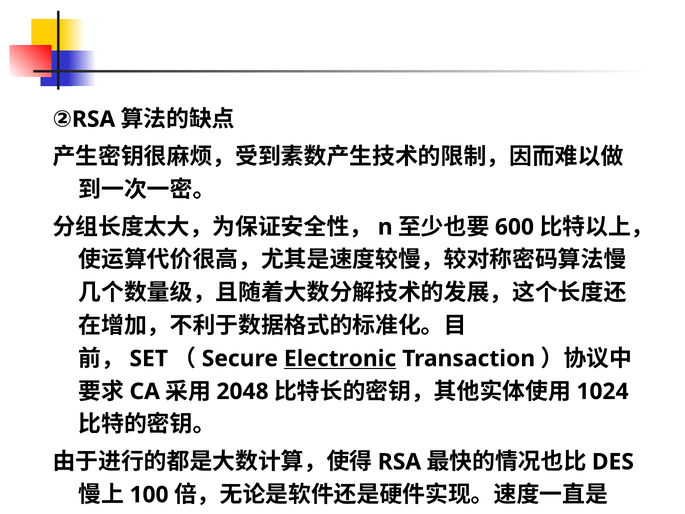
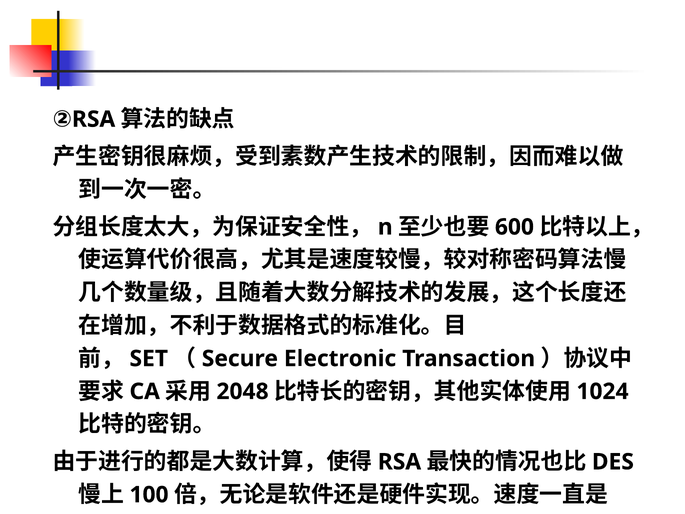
Electronic underline: present -> none (340, 358)
